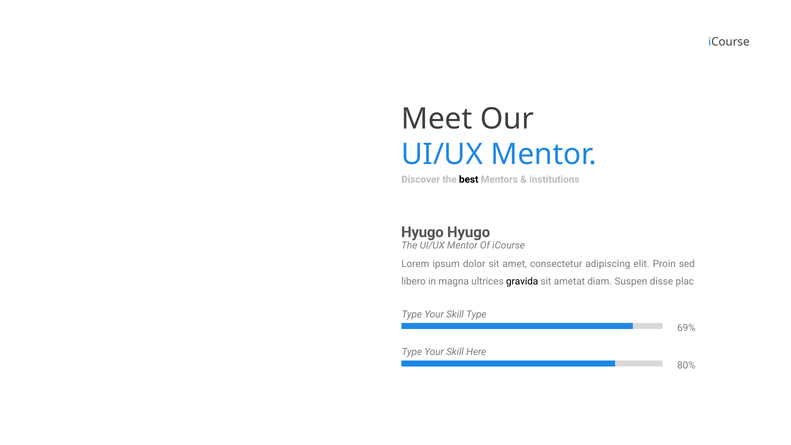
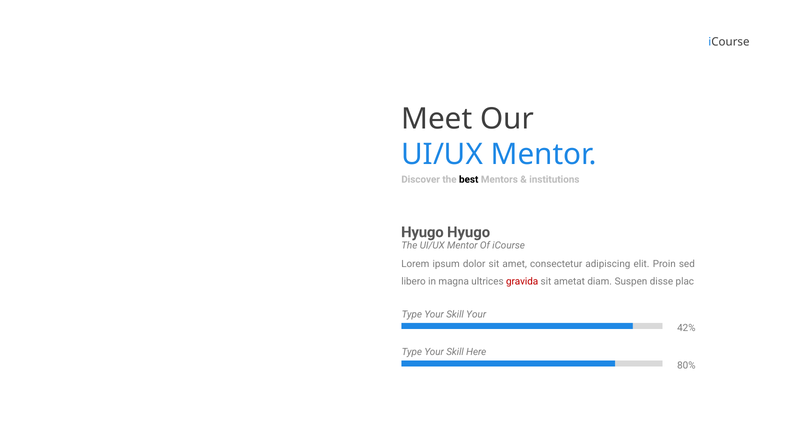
gravida colour: black -> red (522, 282)
Skill Type: Type -> Your (476, 314)
69%: 69% -> 42% (686, 328)
